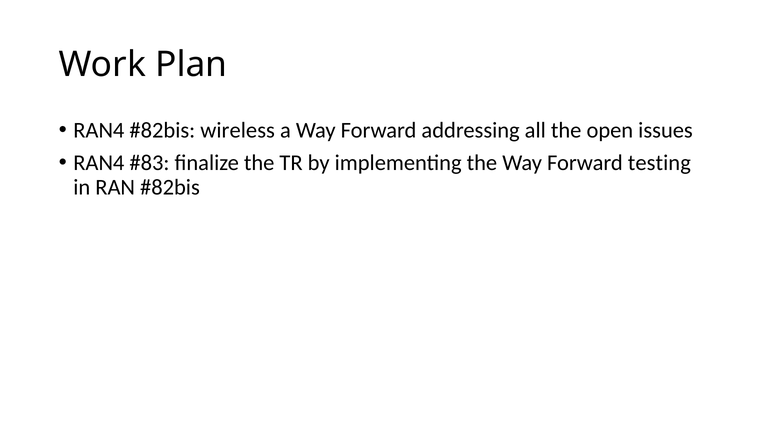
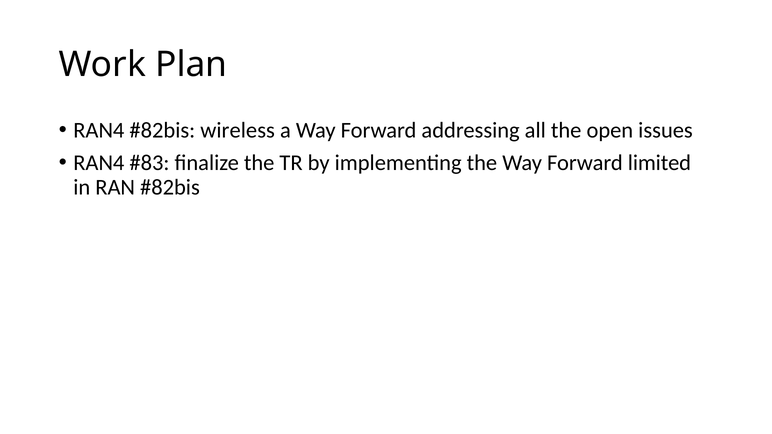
testing: testing -> limited (659, 163)
